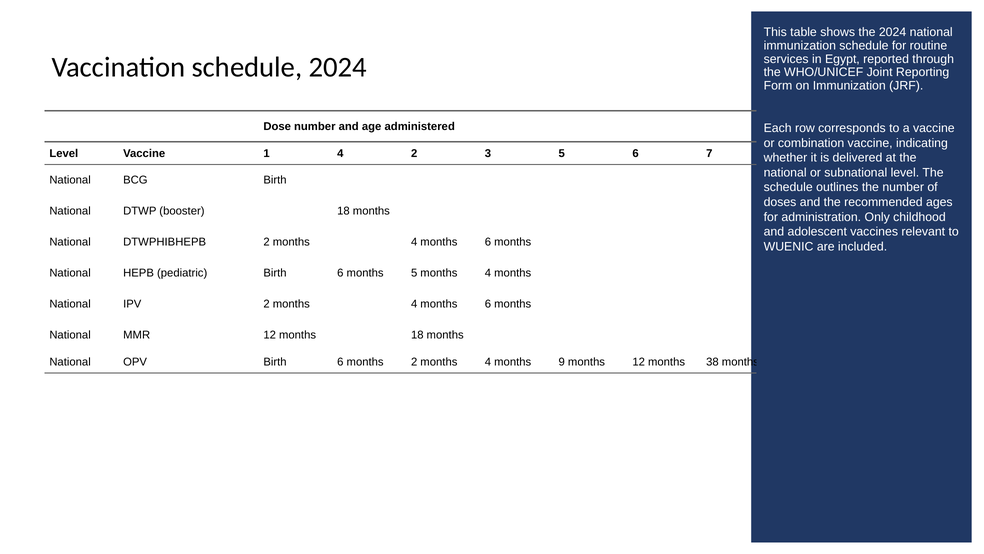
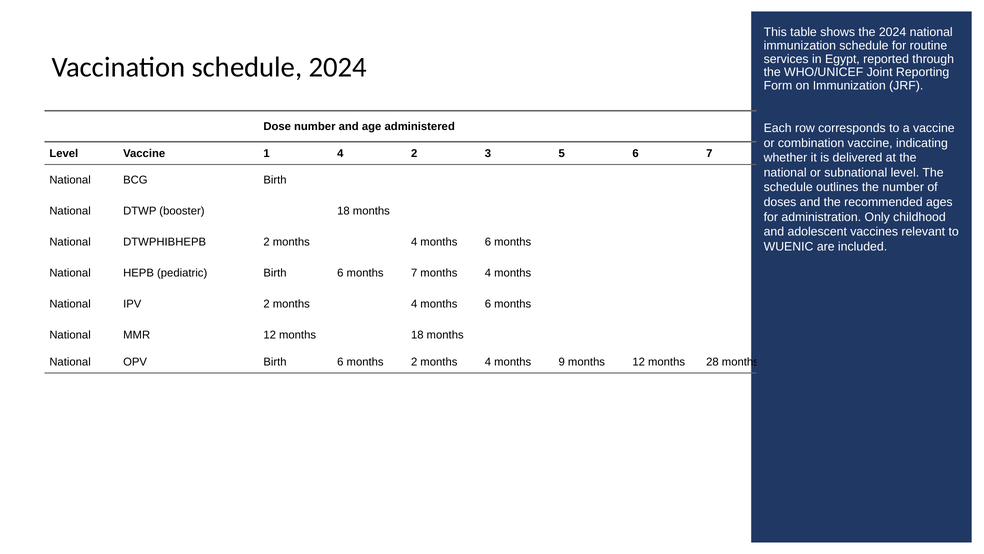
months 5: 5 -> 7 (414, 273)
38: 38 -> 28 (712, 361)
